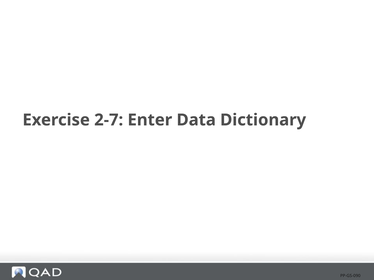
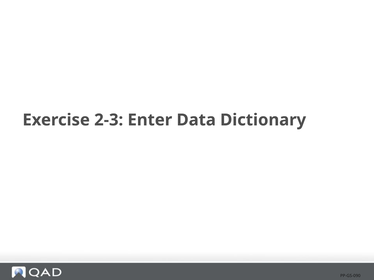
2-7: 2-7 -> 2-3 (109, 120)
